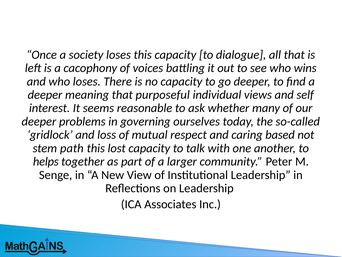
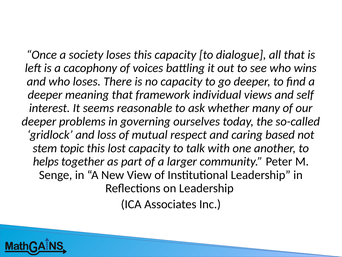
purposeful: purposeful -> framework (163, 95)
path: path -> topic (72, 148)
